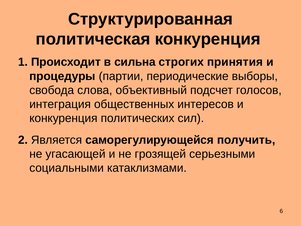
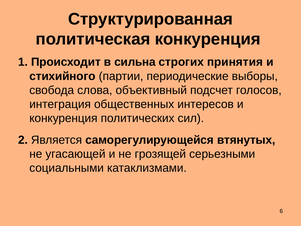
процедуры: процедуры -> стихийного (62, 76)
получить: получить -> втянутых (246, 140)
